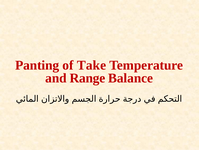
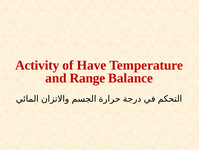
Panting: Panting -> Activity (37, 65)
Take: Take -> Have (92, 65)
